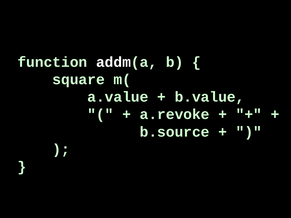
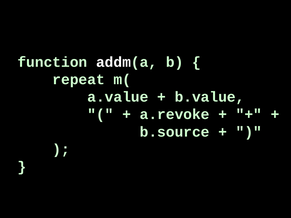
square: square -> repeat (79, 80)
